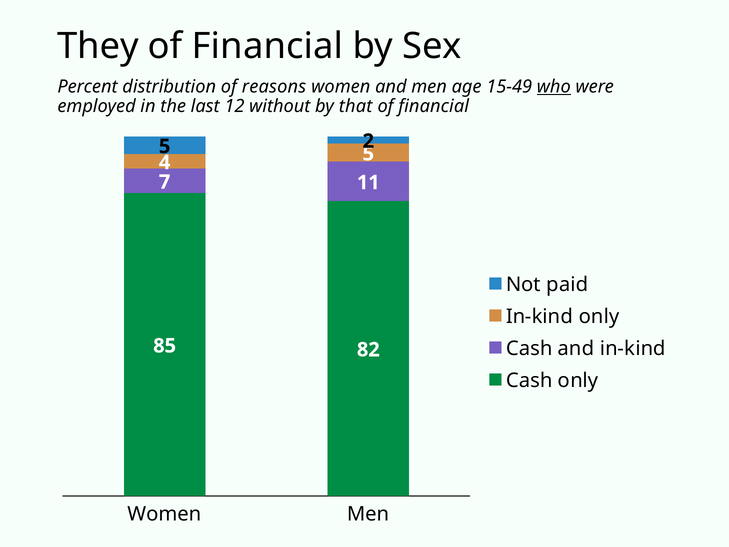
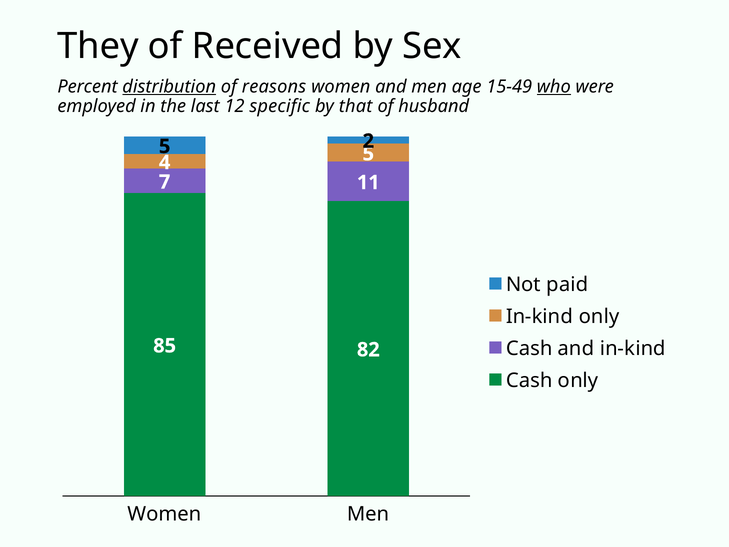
Financial: Financial -> Received (268, 46)
distribution underline: none -> present (169, 87)
without: without -> specific (280, 106)
financial: financial -> husband (434, 106)
